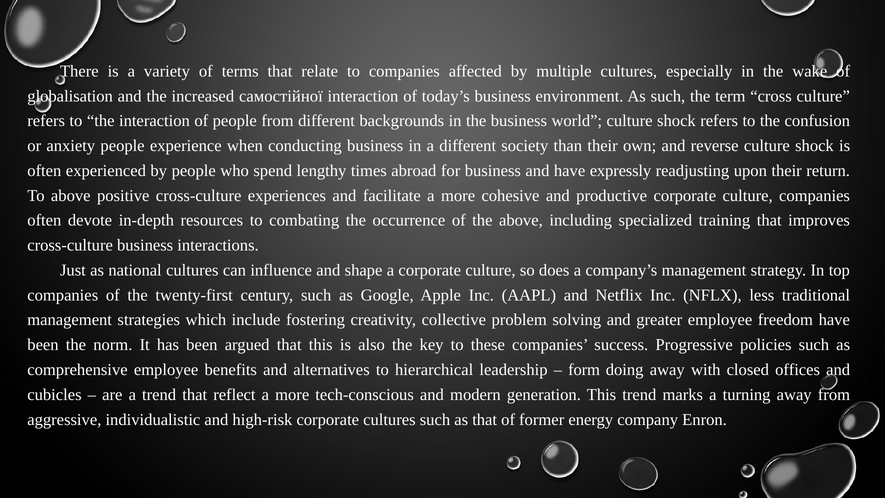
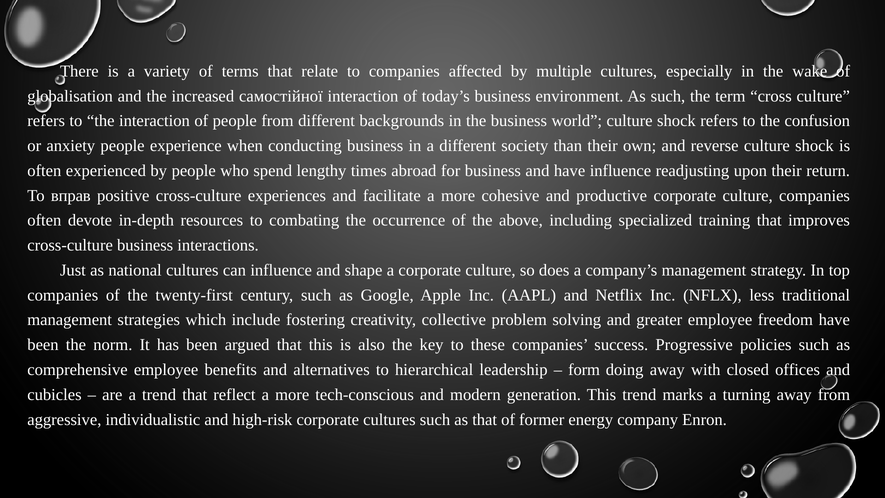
have expressly: expressly -> influence (620, 171)
To above: above -> вправ (71, 196)
